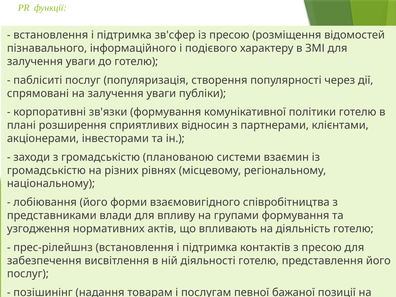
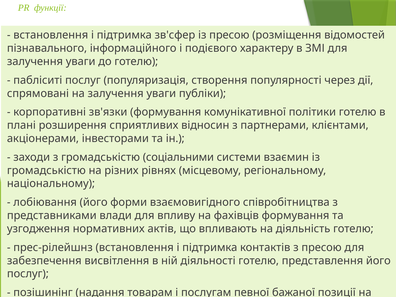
планованою: планованою -> соціальними (178, 157)
групами: групами -> фахівців (236, 216)
